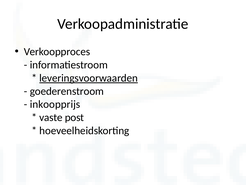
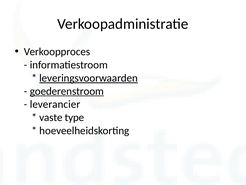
goederenstroom underline: none -> present (67, 91)
inkoopprijs: inkoopprijs -> leverancier (55, 104)
post: post -> type (74, 117)
